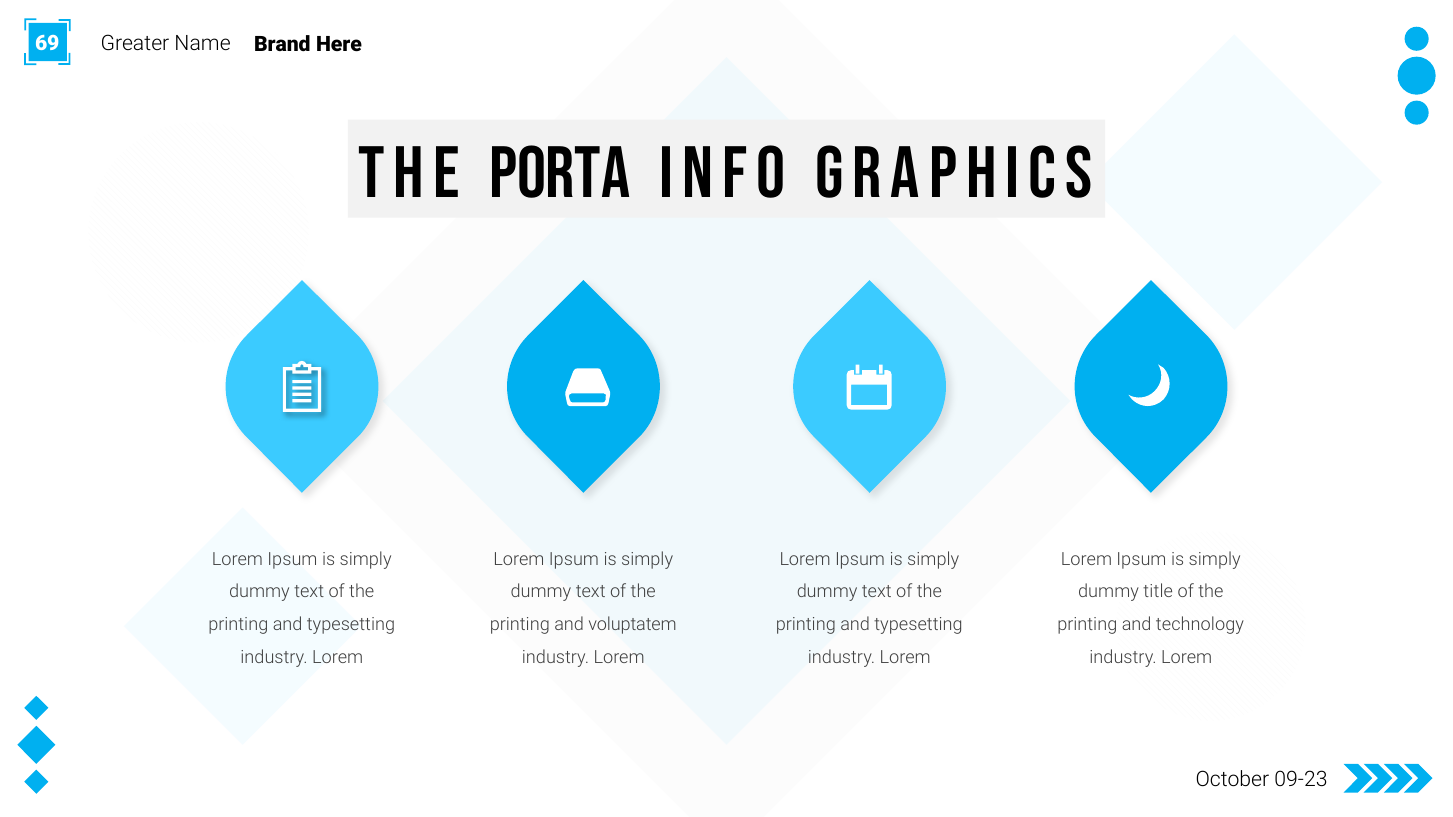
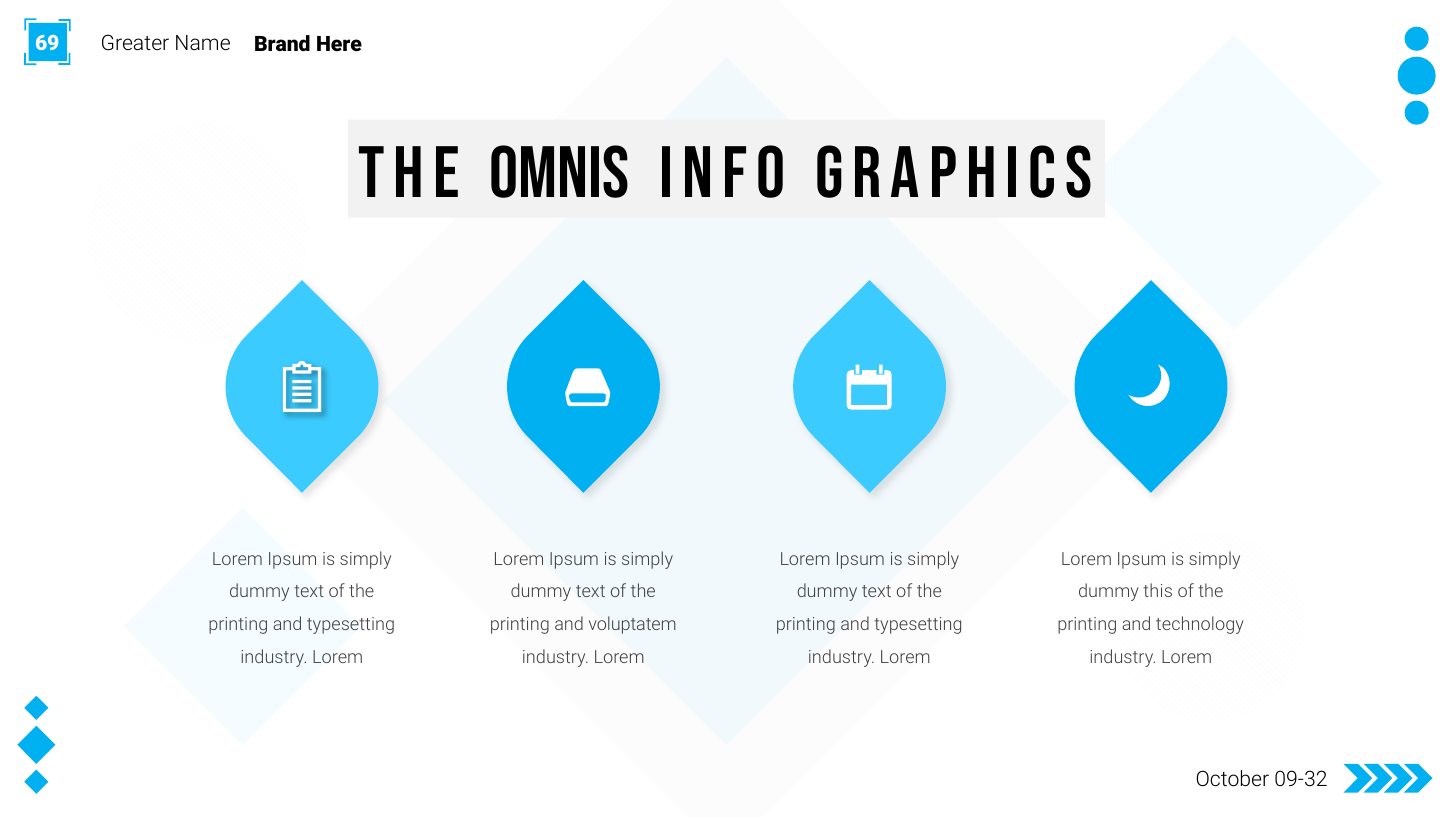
porta: porta -> omnis (560, 174)
title: title -> this (1158, 592)
09-23: 09-23 -> 09-32 (1301, 780)
